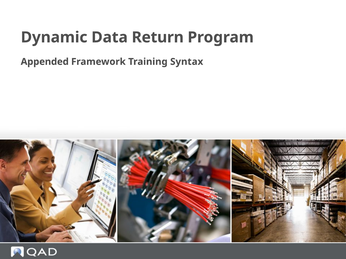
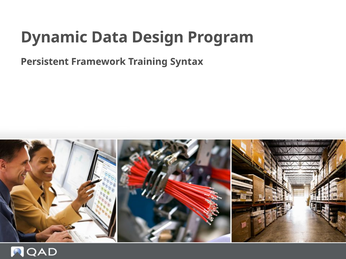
Return: Return -> Design (158, 37)
Appended: Appended -> Persistent (45, 62)
